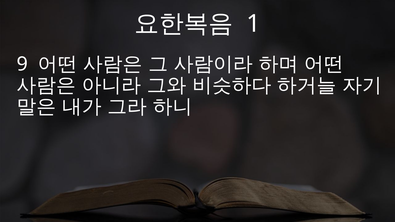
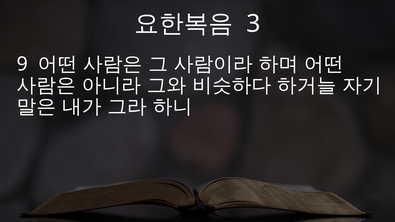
1: 1 -> 3 (254, 24)
